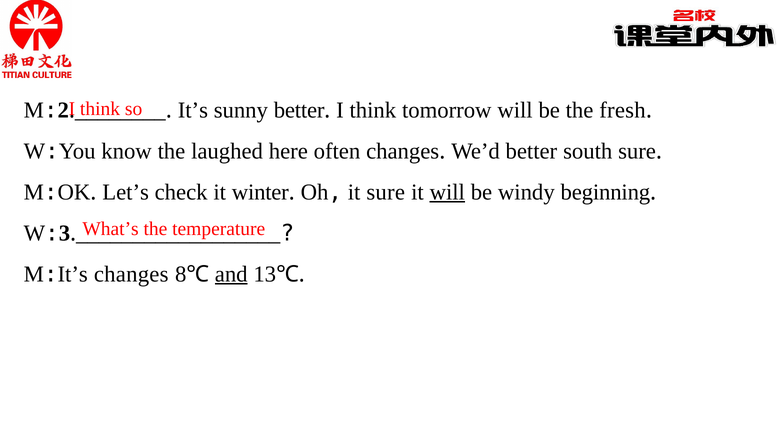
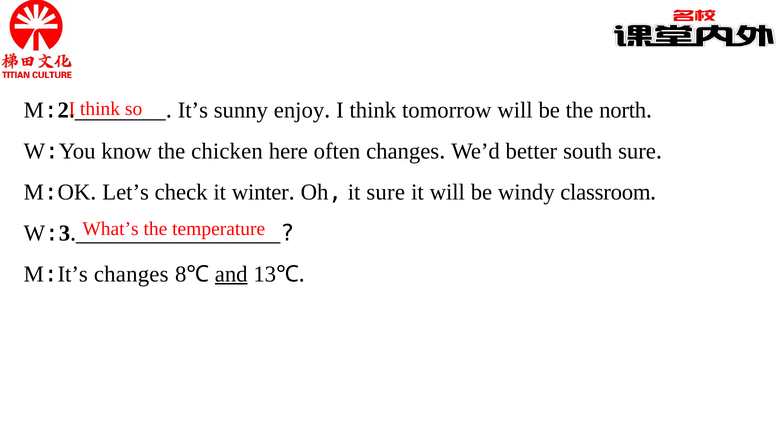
sunny better: better -> enjoy (299, 110)
fresh: fresh -> north (623, 110)
laughed: laughed -> chicken (227, 151)
will underline: present -> none (447, 192)
beginning: beginning -> classroom (605, 192)
